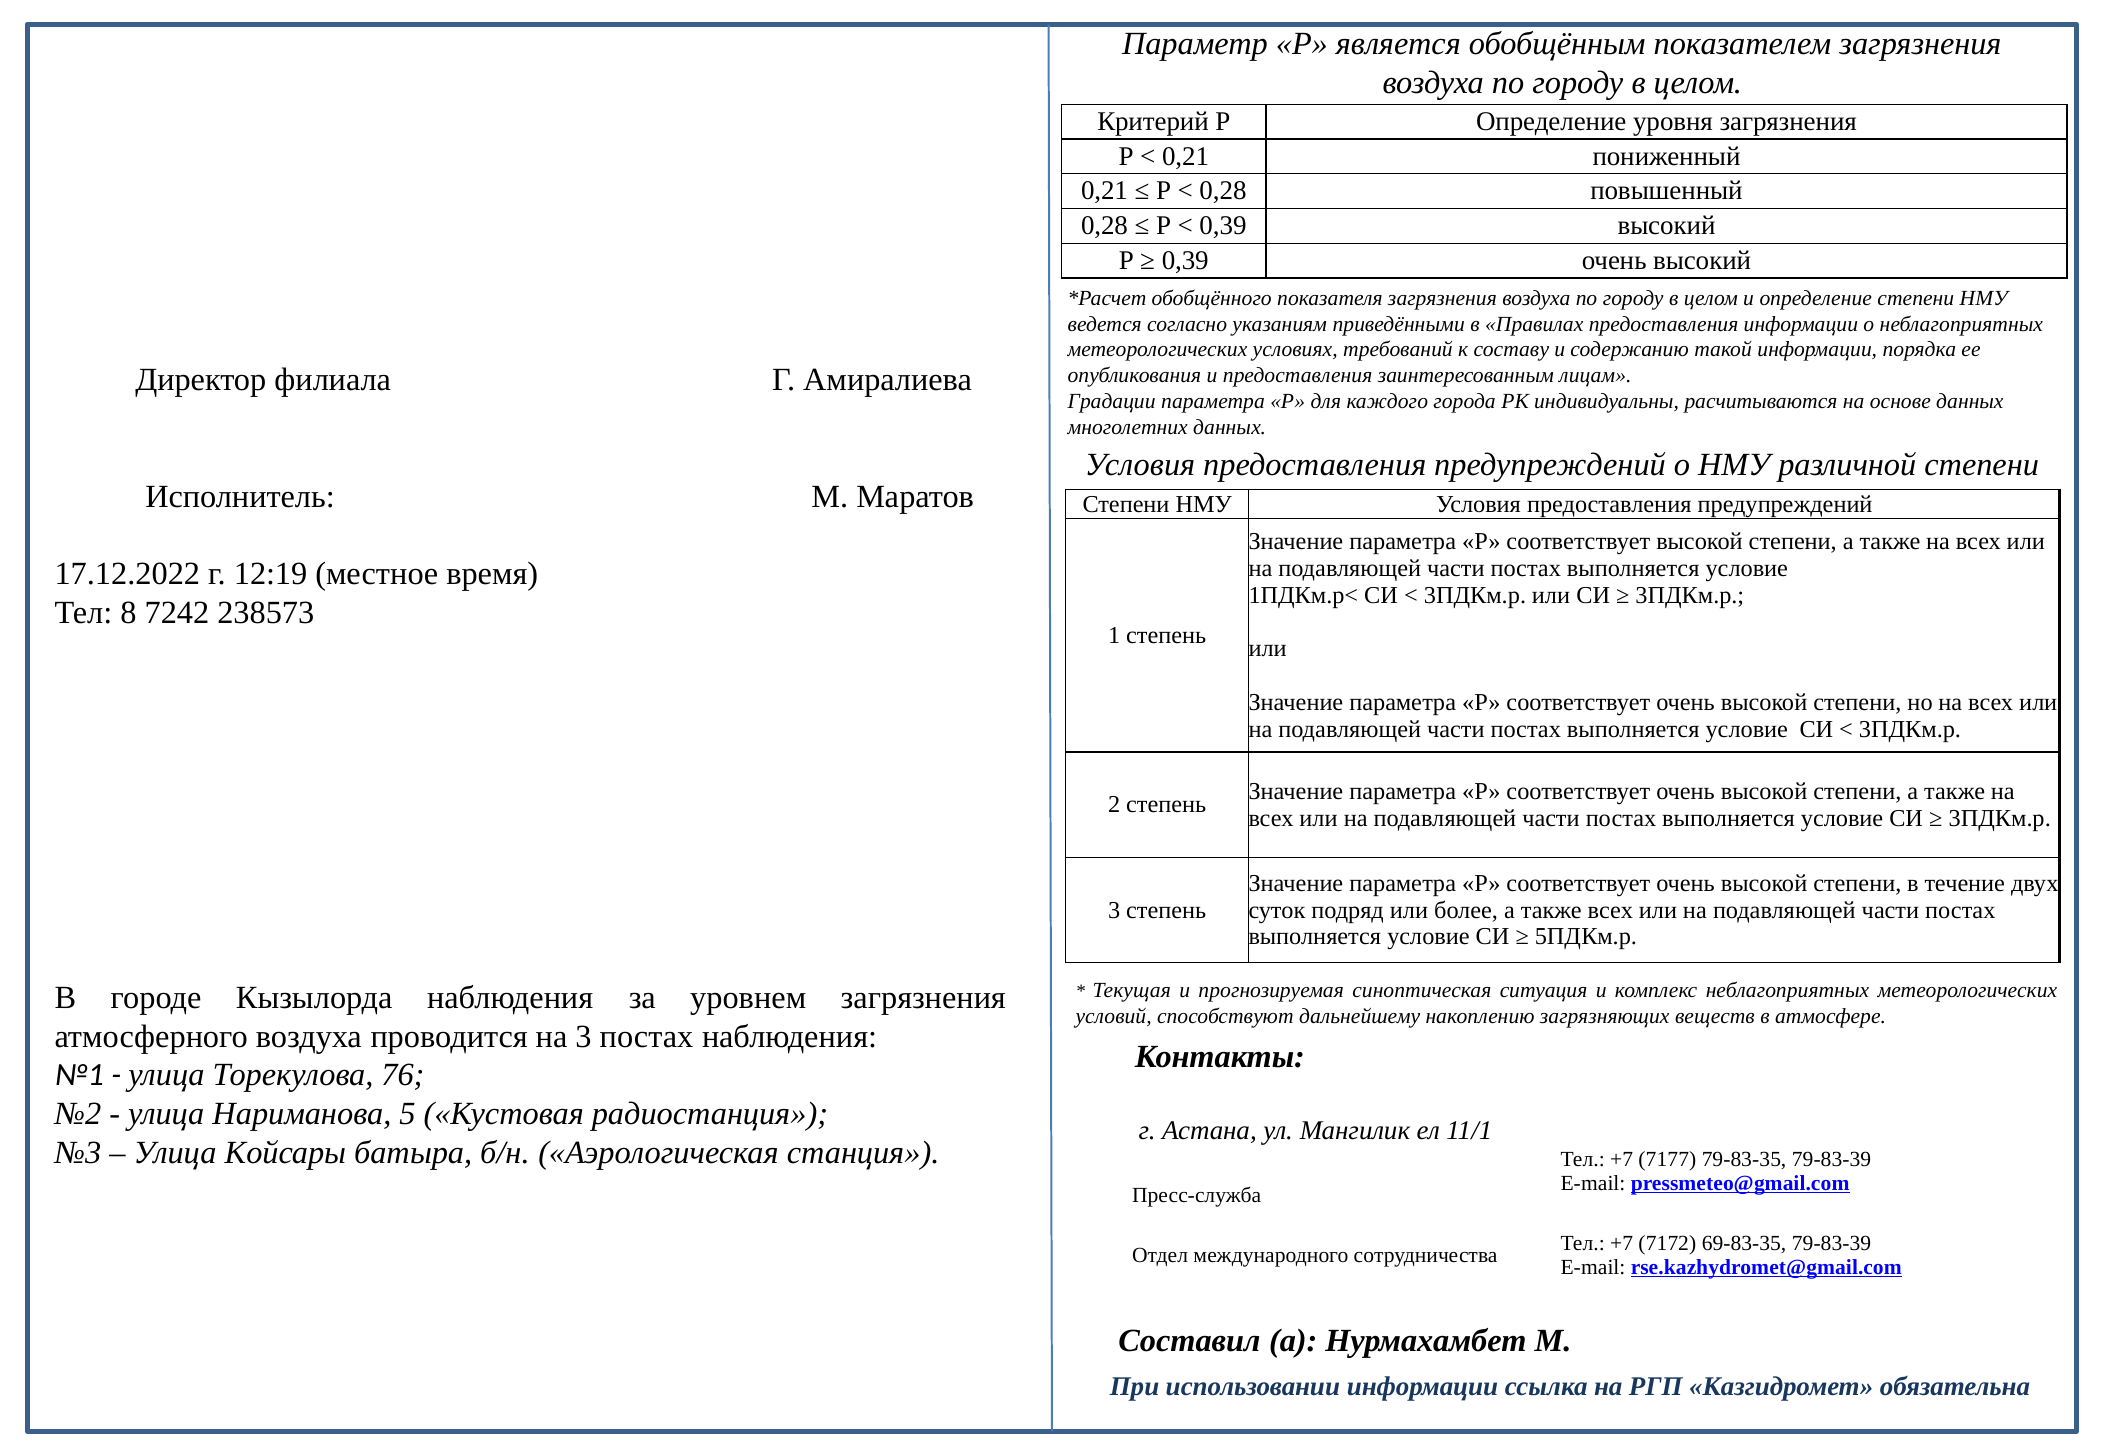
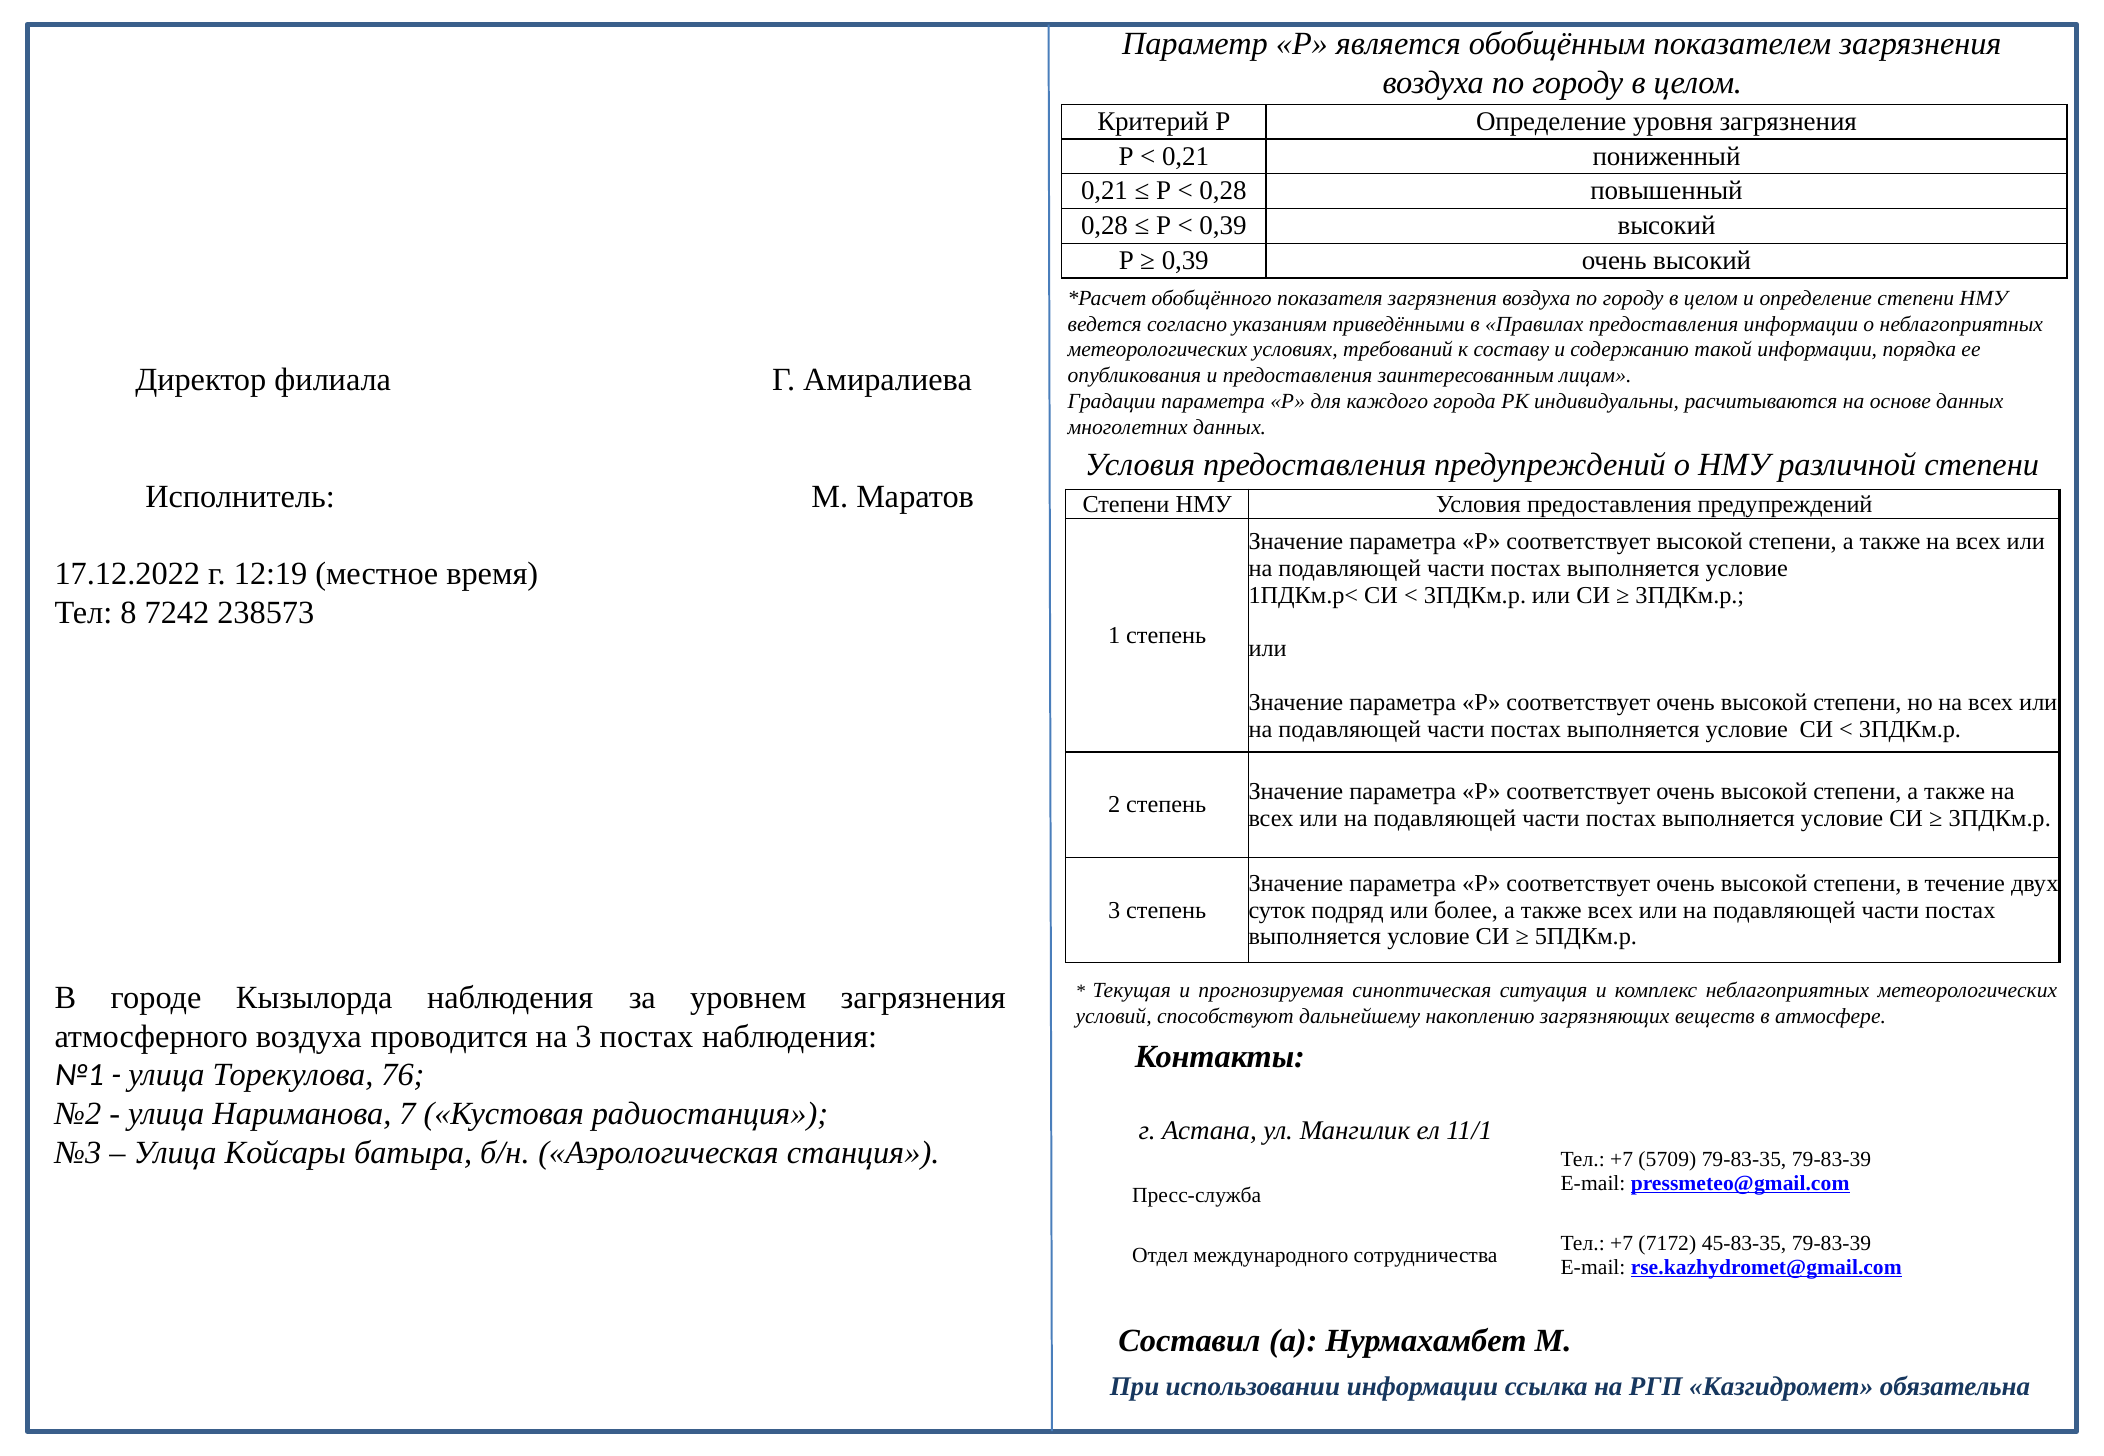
5: 5 -> 7 (408, 1114)
7177: 7177 -> 5709 (1667, 1160)
69-83-35: 69-83-35 -> 45-83-35 (1744, 1244)
